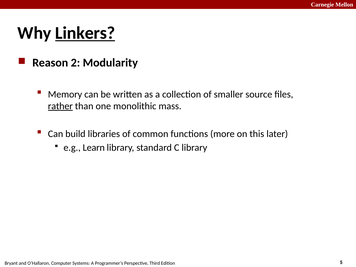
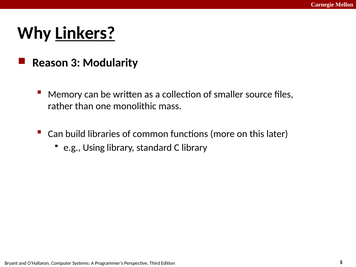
2: 2 -> 3 (75, 63)
rather underline: present -> none (60, 106)
Learn: Learn -> Using (94, 148)
